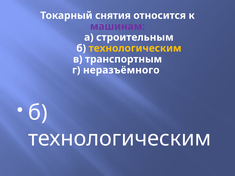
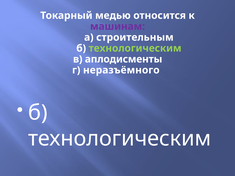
снятия: снятия -> медью (113, 16)
технологическим colour: yellow -> light green (135, 48)
транспортным: транспортным -> аплодисменты (124, 59)
